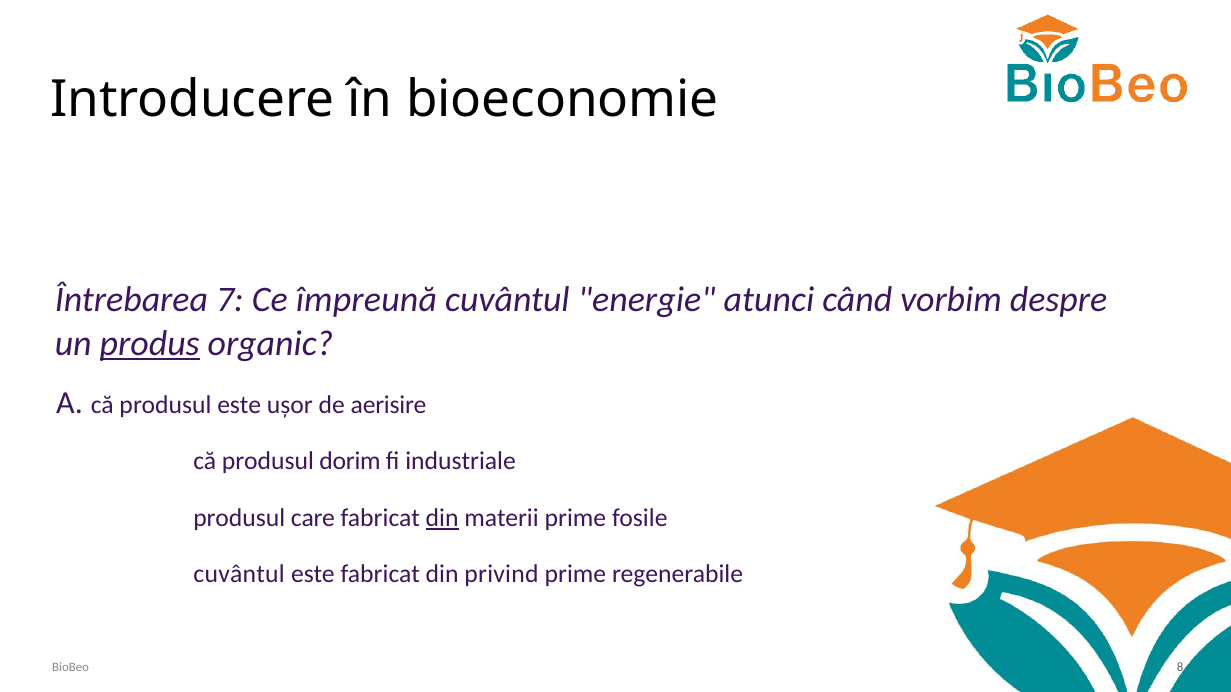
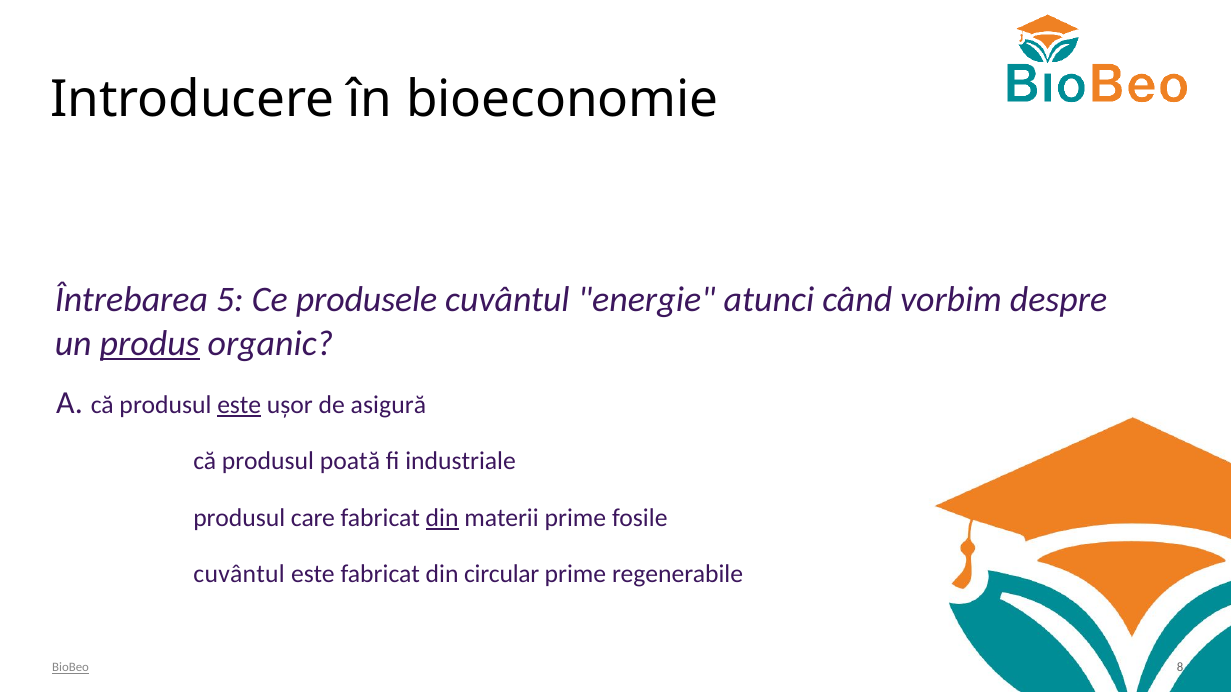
7: 7 -> 5 (230, 300)
împreună: împreună -> produsele (367, 300)
este underline: none -> present (239, 405)
aerisire: aerisire -> asigură (388, 405)
dorim: dorim -> poată (350, 462)
privind: privind -> circular (502, 574)
BioBeo underline: none -> present (71, 668)
